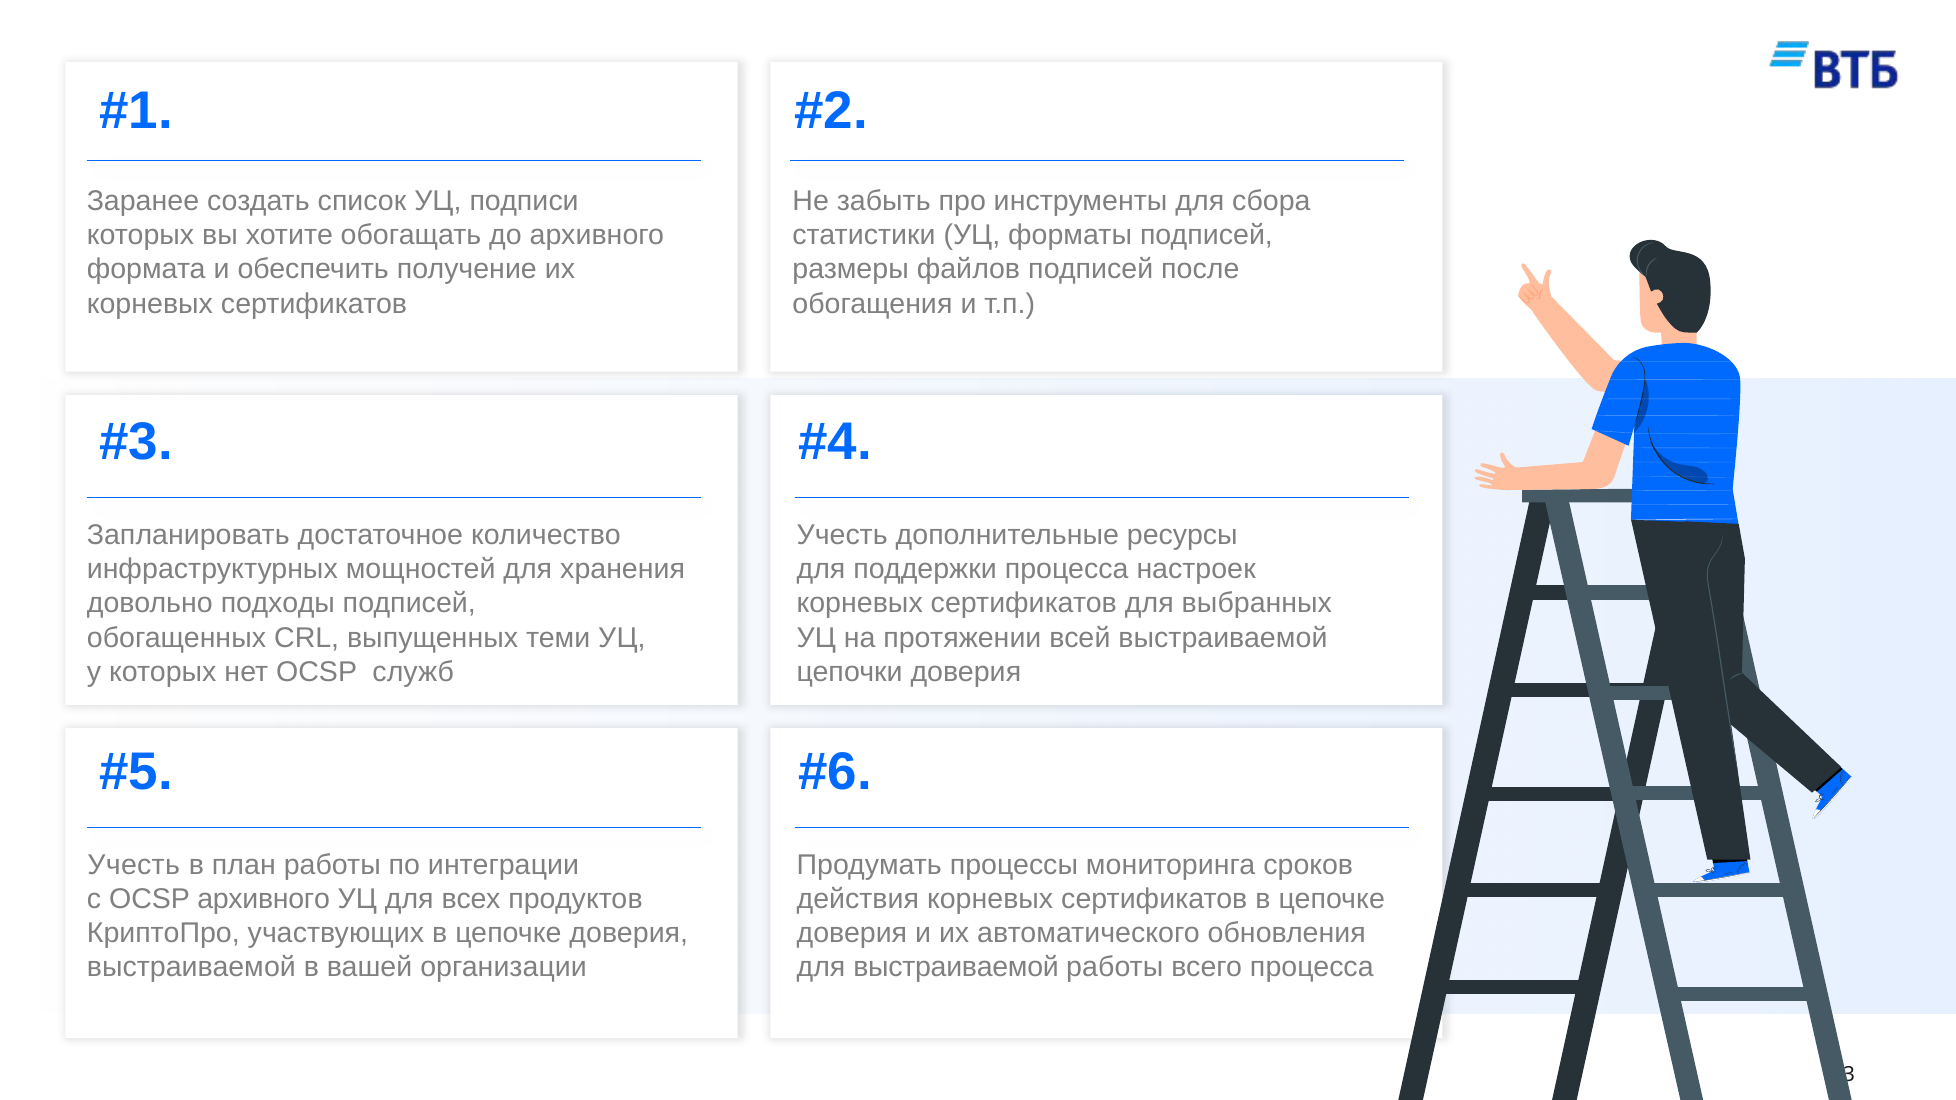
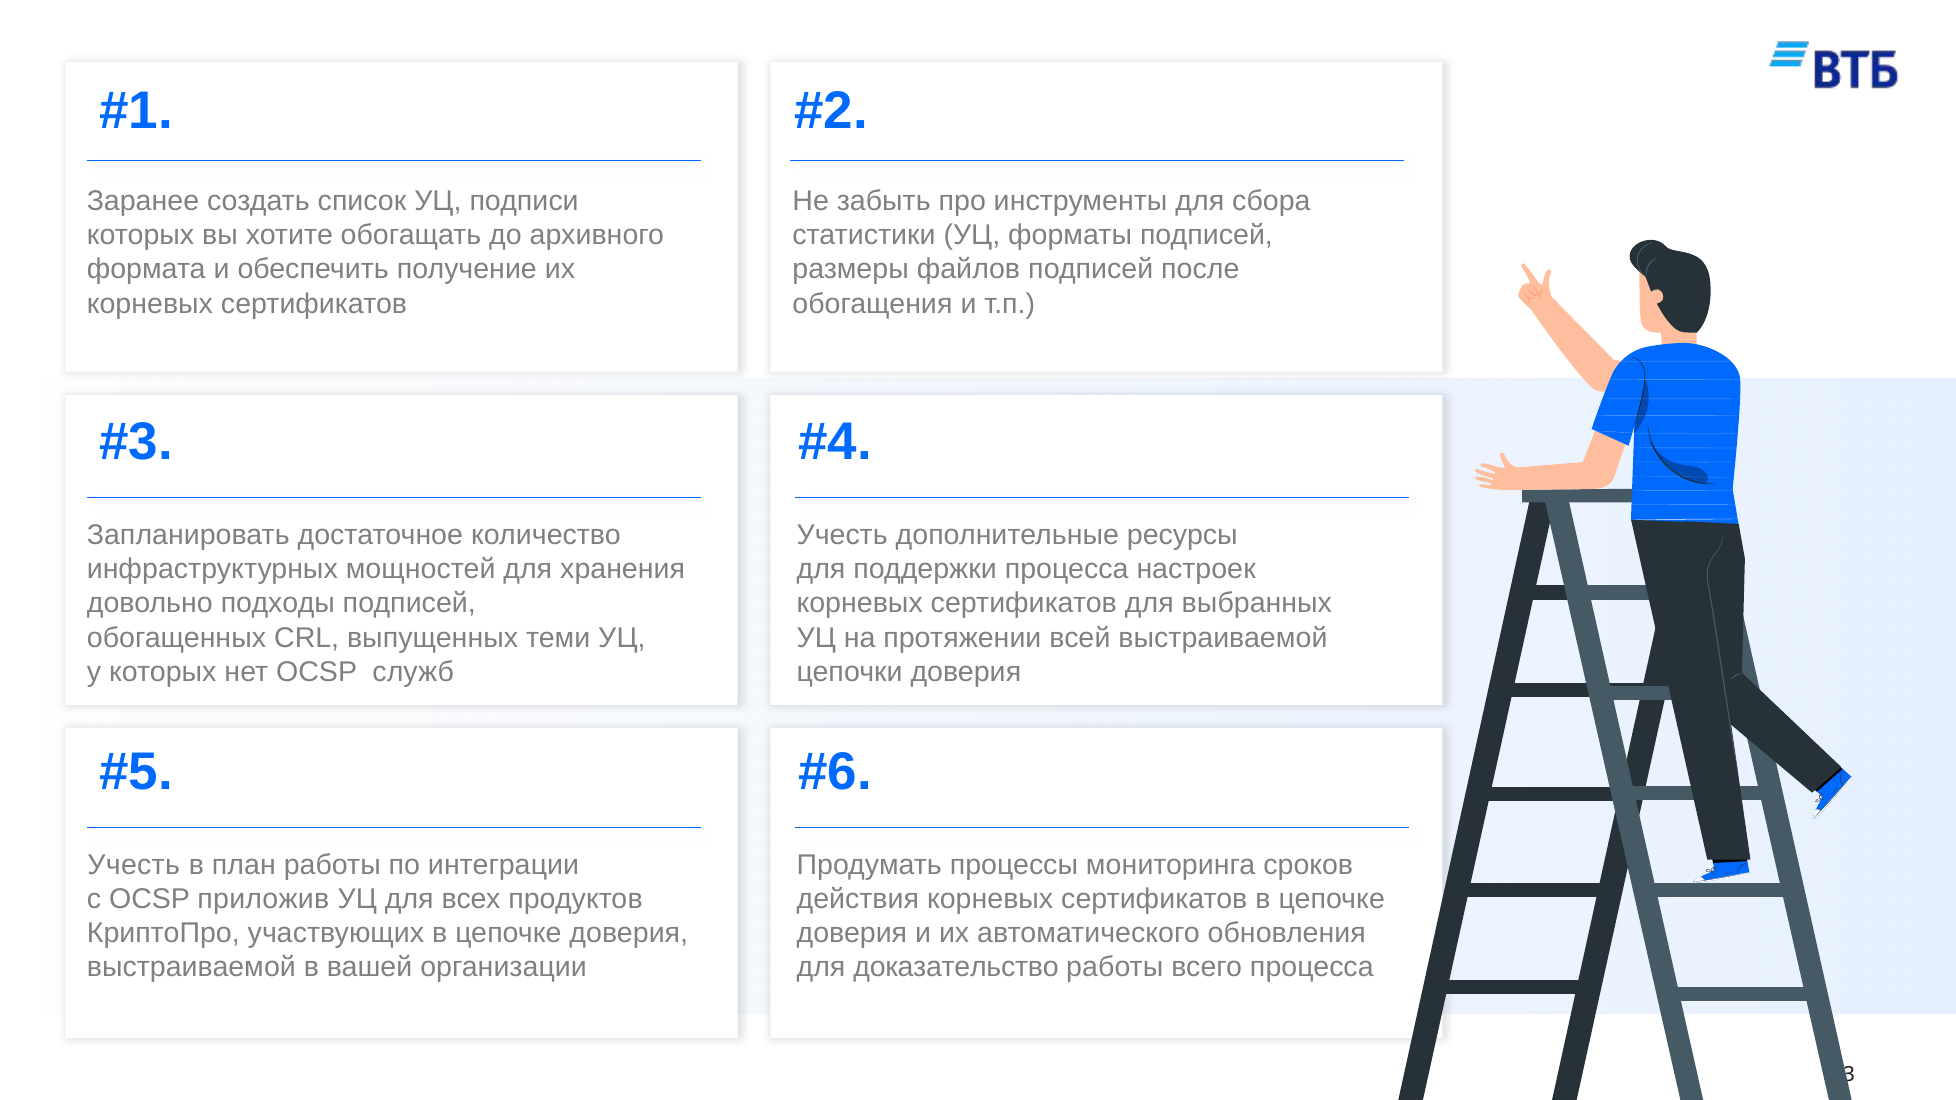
OCSP архивного: архивного -> приложив (263, 899)
для выстраиваемой: выстраиваемой -> доказательство (956, 968)
